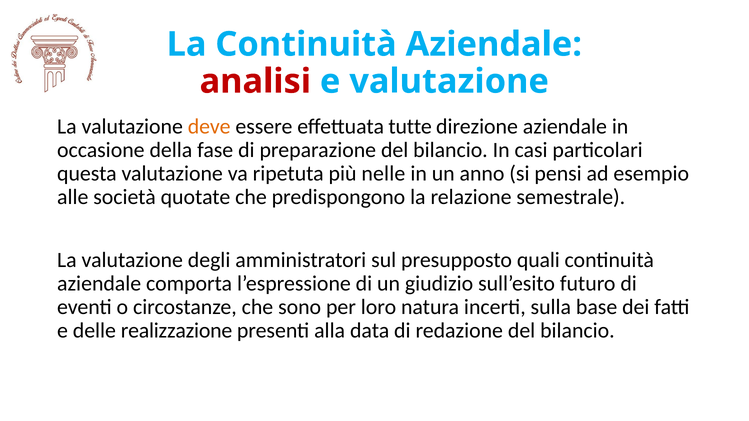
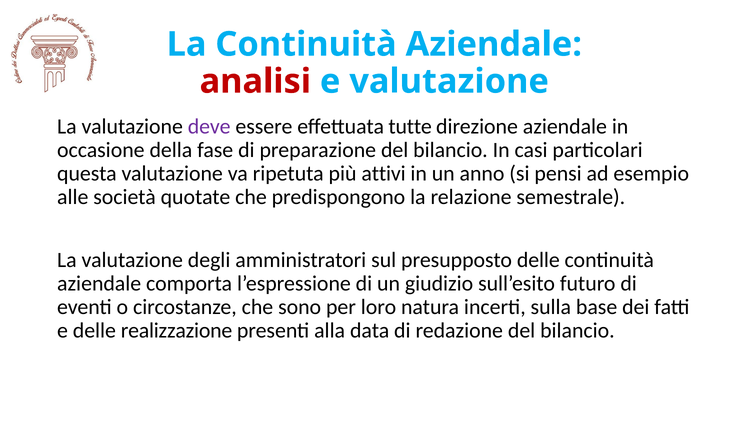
deve colour: orange -> purple (209, 127)
nelle: nelle -> attivi (384, 174)
presupposto quali: quali -> delle (538, 260)
